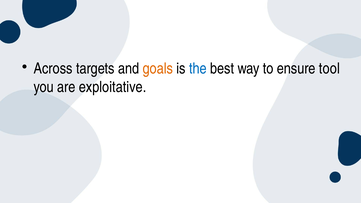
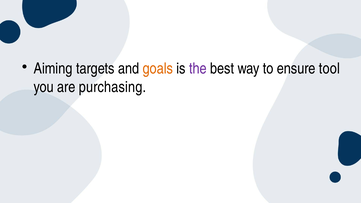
Across: Across -> Aiming (53, 69)
the colour: blue -> purple (198, 69)
exploitative: exploitative -> purchasing (112, 87)
